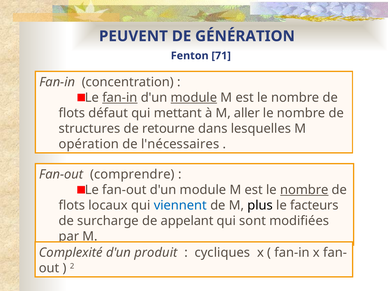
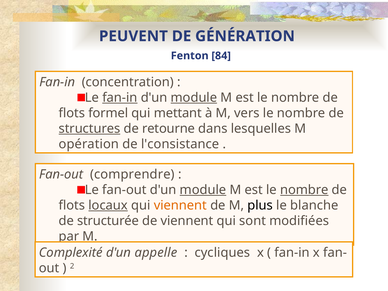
71: 71 -> 84 (221, 56)
défaut: défaut -> formel (108, 113)
aller: aller -> vers (247, 113)
structures underline: none -> present (89, 129)
l'nécessaires: l'nécessaires -> l'consistance (180, 144)
module underline: none -> present (203, 190)
locaux underline: none -> present (108, 205)
viennent colour: blue -> orange (180, 205)
facteurs: facteurs -> blanche (314, 205)
surcharge: surcharge -> structurée (108, 221)
de appelant: appelant -> viennent (187, 221)
produit: produit -> appelle (156, 253)
